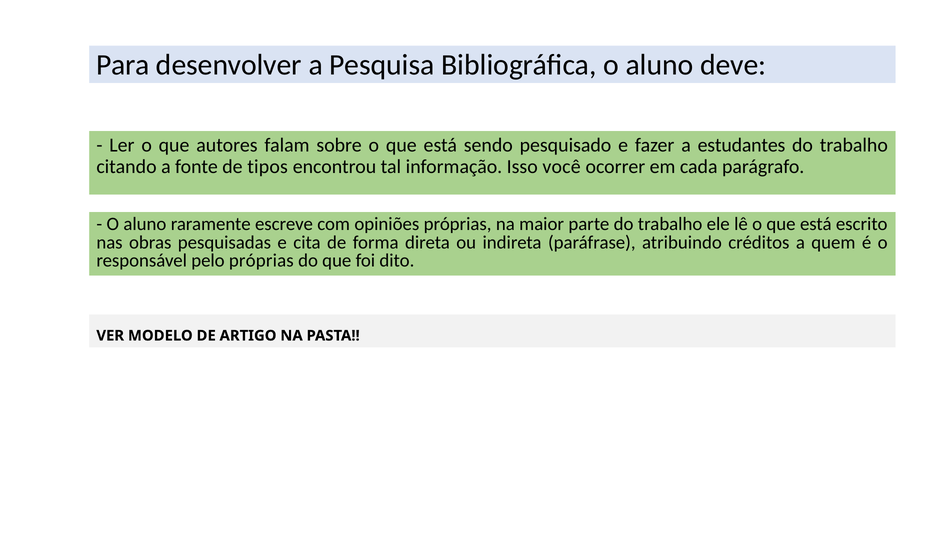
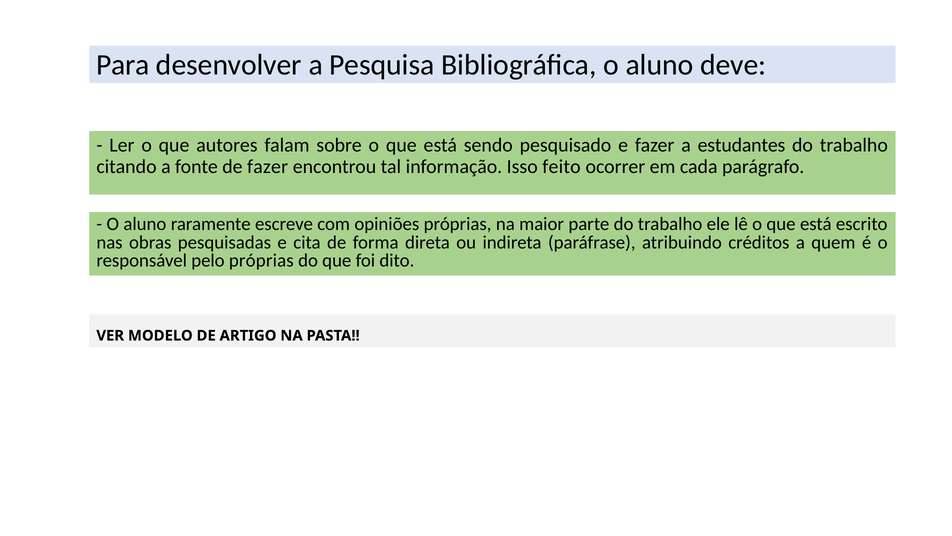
de tipos: tipos -> fazer (268, 167)
você: você -> feito (562, 167)
